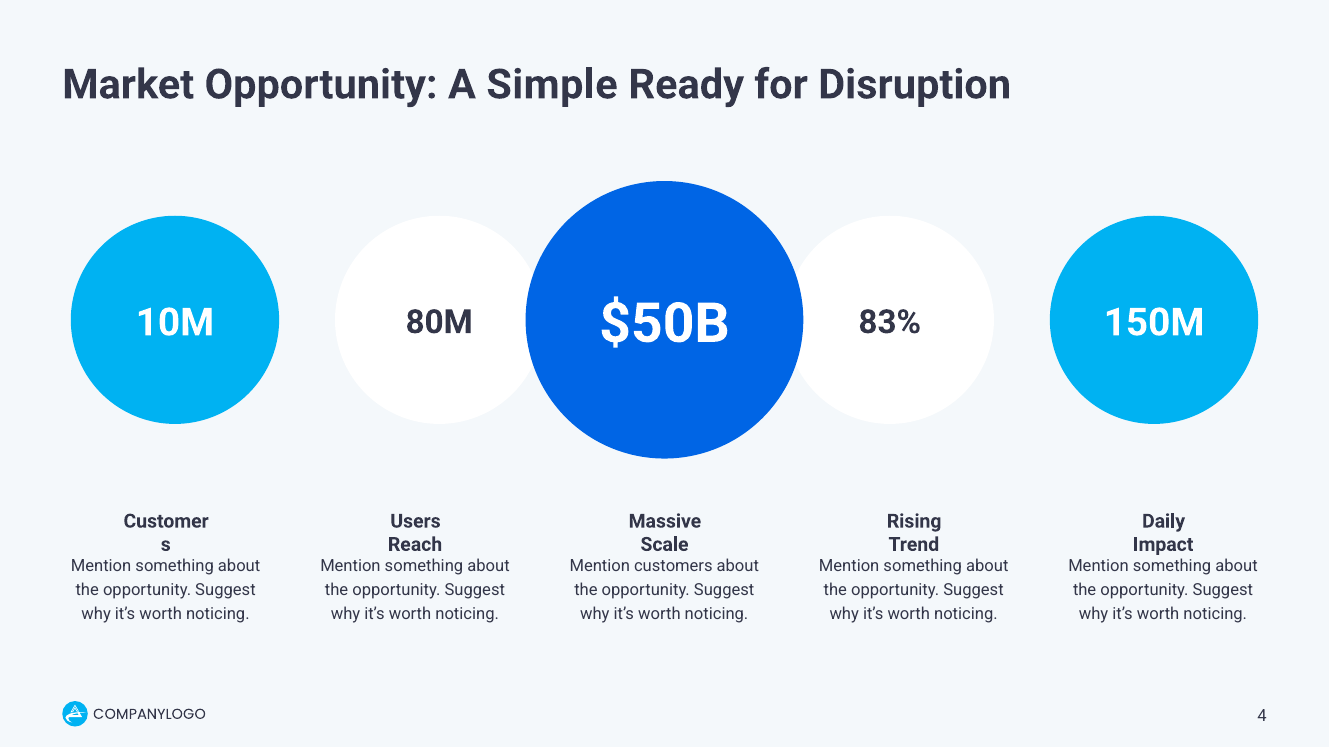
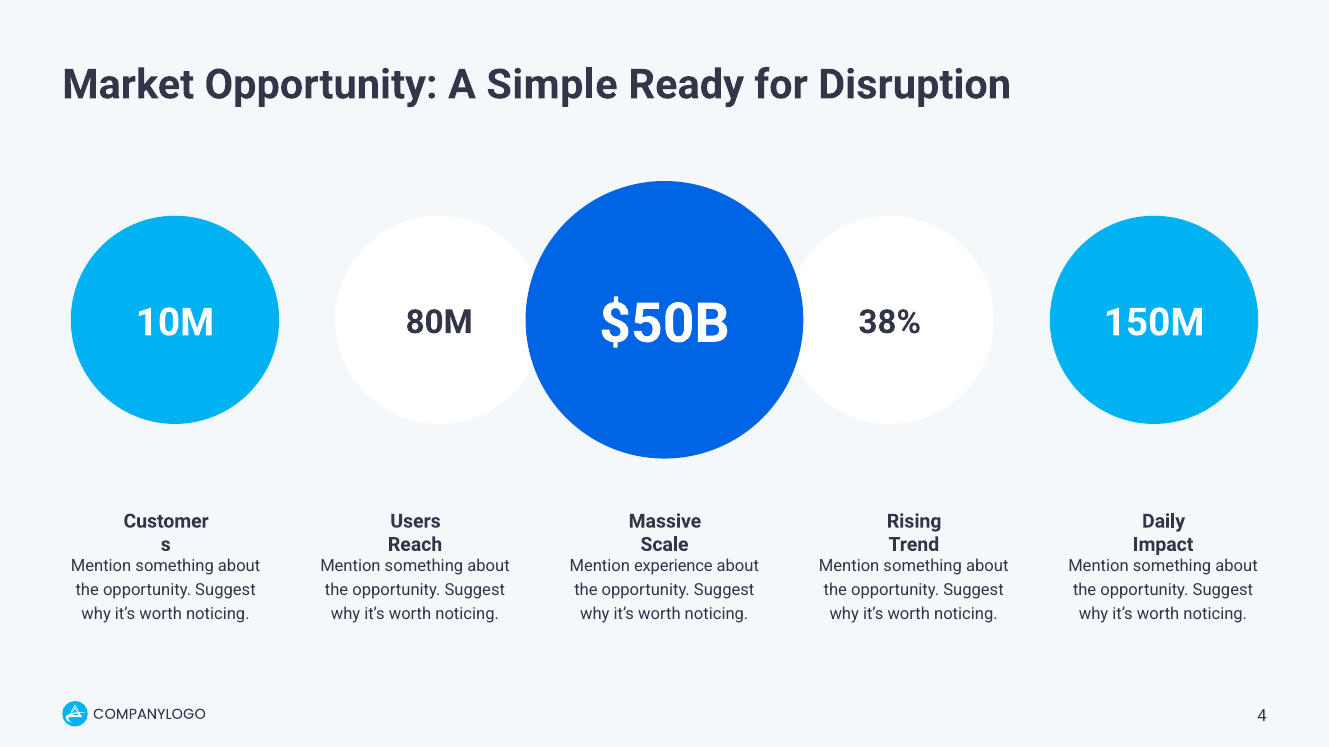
83%: 83% -> 38% (890, 322)
customers: customers -> experience (673, 567)
